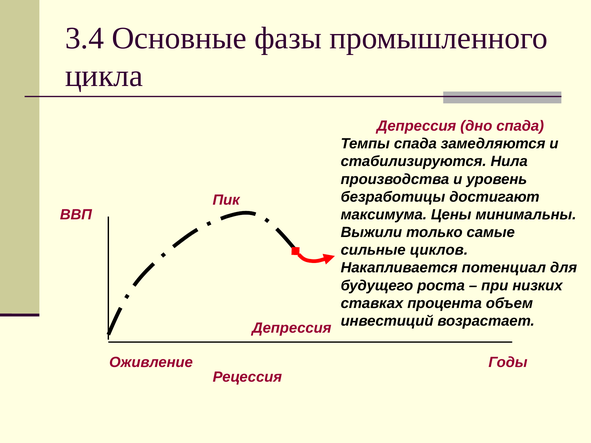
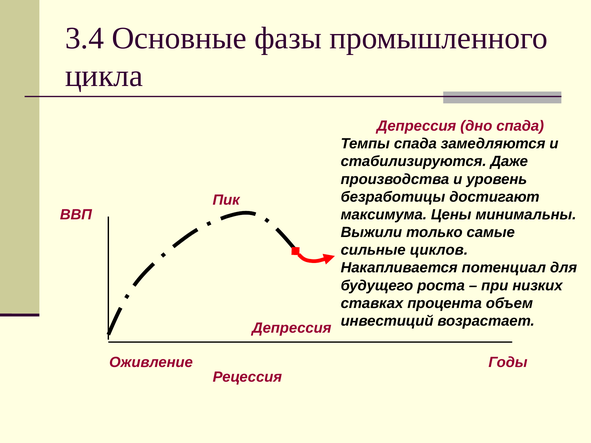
Нила: Нила -> Даже (509, 162)
